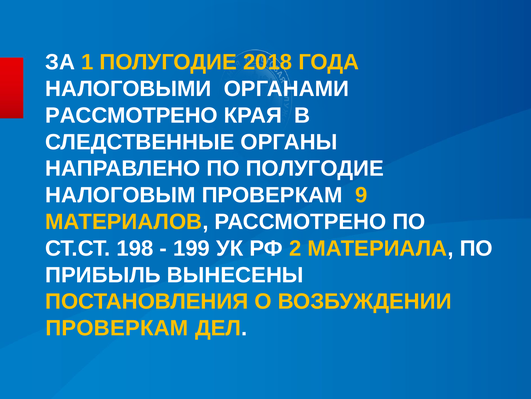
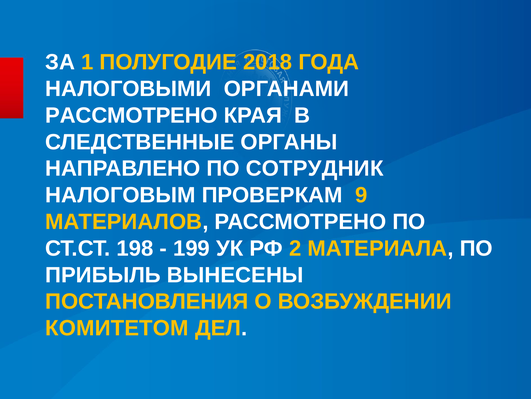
ПО ПОЛУГОДИЕ: ПОЛУГОДИЕ -> СОТРУДНИК (315, 168)
ПРОВЕРКАМ: ПРОВЕРКАМ -> КОМИТЕТОМ (117, 328)
